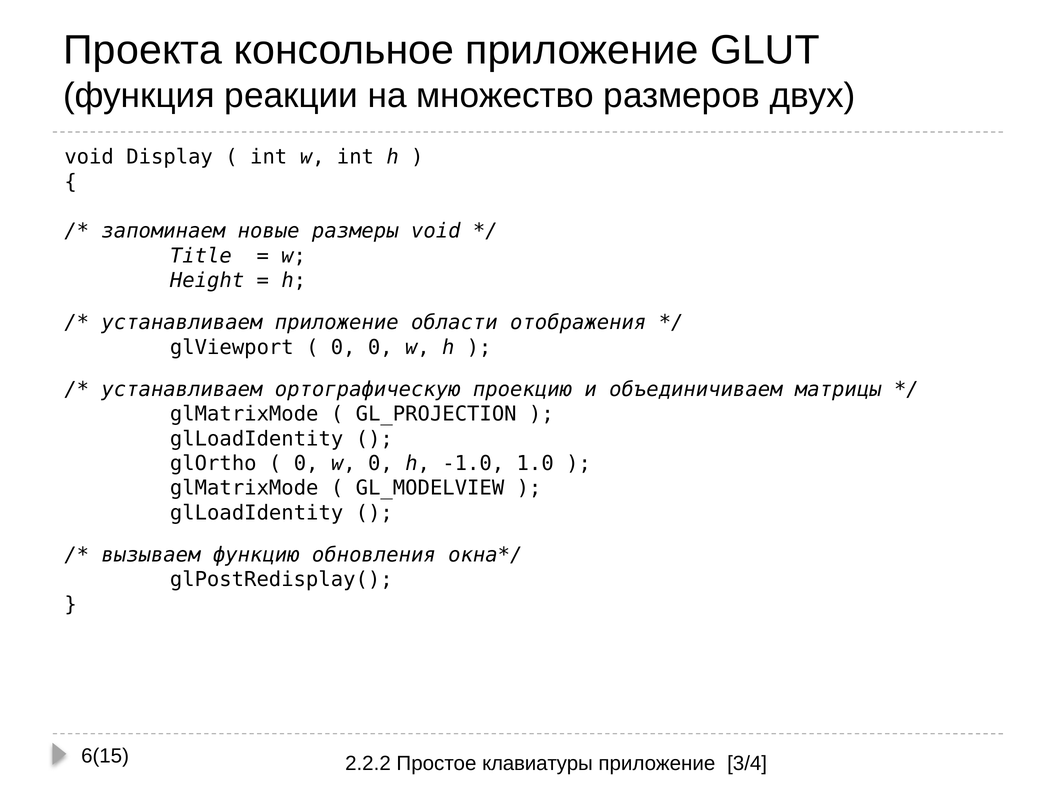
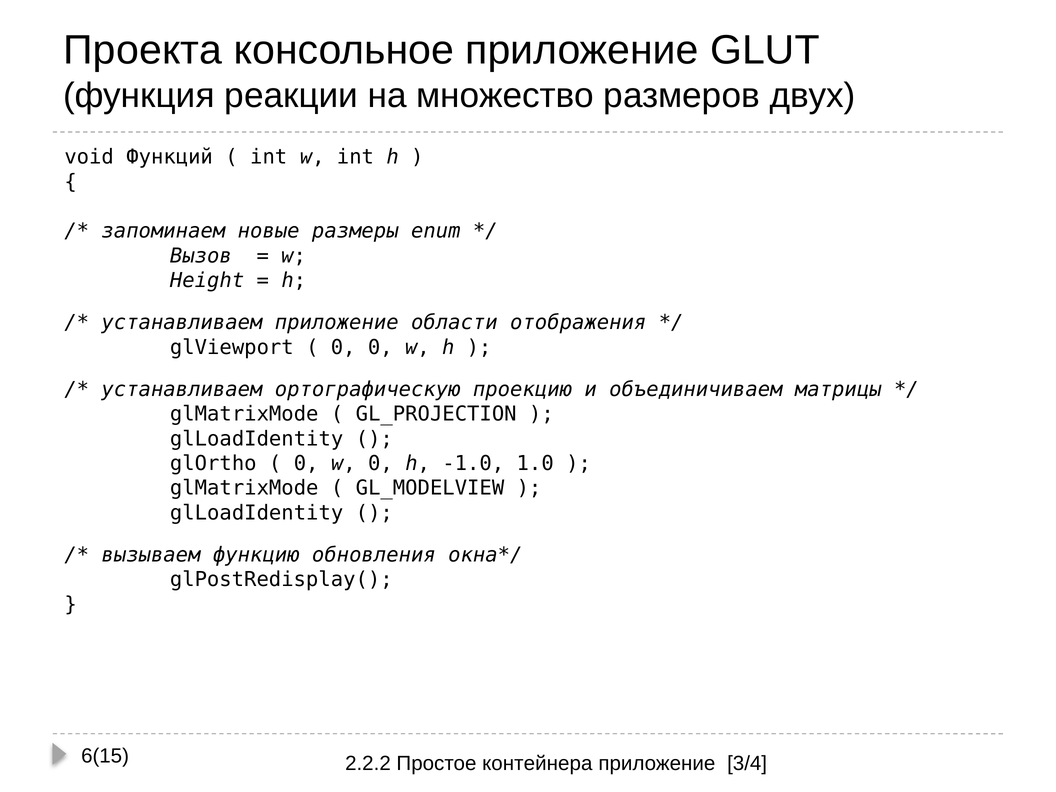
Display: Display -> Функций (170, 157)
размеры void: void -> enum (436, 231)
Title: Title -> Вызов (201, 256)
клавиатуры: клавиатуры -> контейнера (537, 764)
